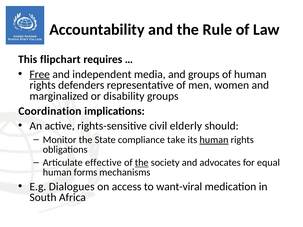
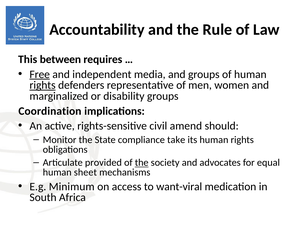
flipchart: flipchart -> between (60, 60)
rights underline: none -> present (43, 85)
elderly: elderly -> amend (186, 126)
human underline: present -> none (214, 140)
effective: effective -> provided (103, 163)
forms: forms -> sheet (85, 173)
Dialogues: Dialogues -> Minimum (72, 187)
